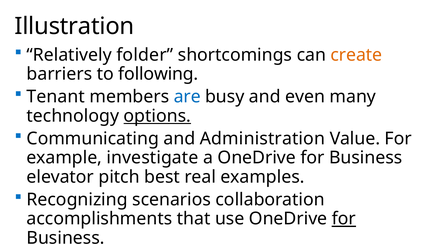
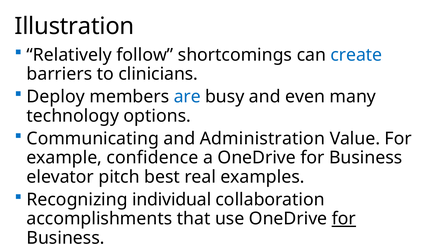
folder: folder -> follow (145, 55)
create colour: orange -> blue (356, 55)
following: following -> clinicians (158, 74)
Tenant: Tenant -> Deploy (56, 97)
options underline: present -> none (157, 116)
investigate: investigate -> confidence (153, 157)
scenarios: scenarios -> individual (172, 199)
